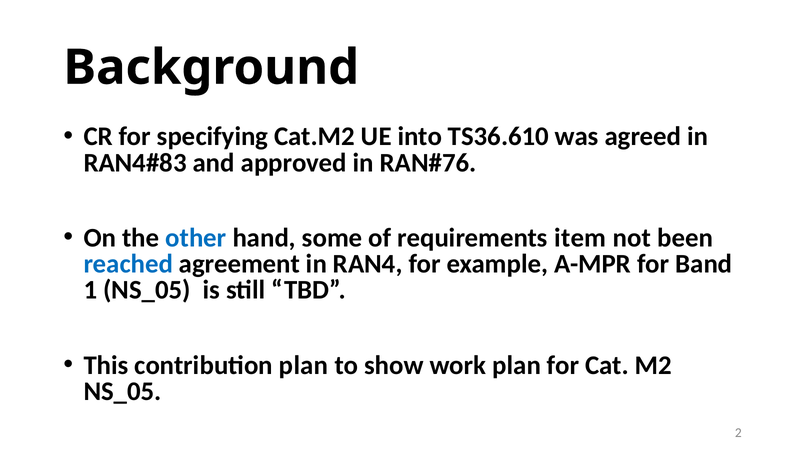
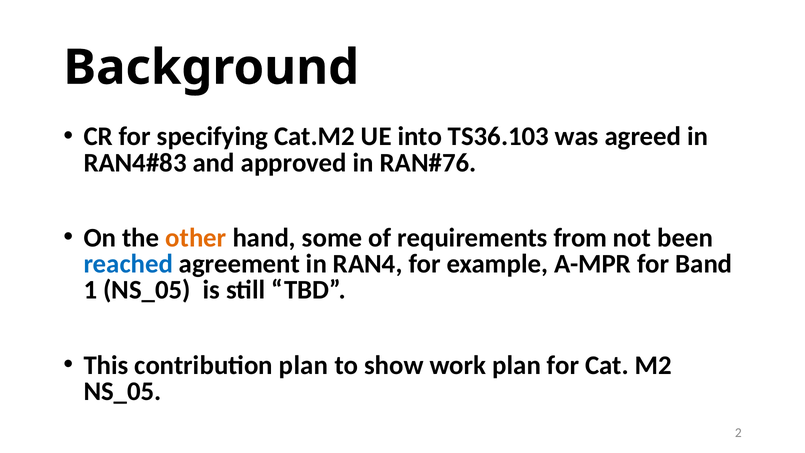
TS36.610: TS36.610 -> TS36.103 (498, 137)
other colour: blue -> orange (196, 238)
item: item -> from (580, 238)
